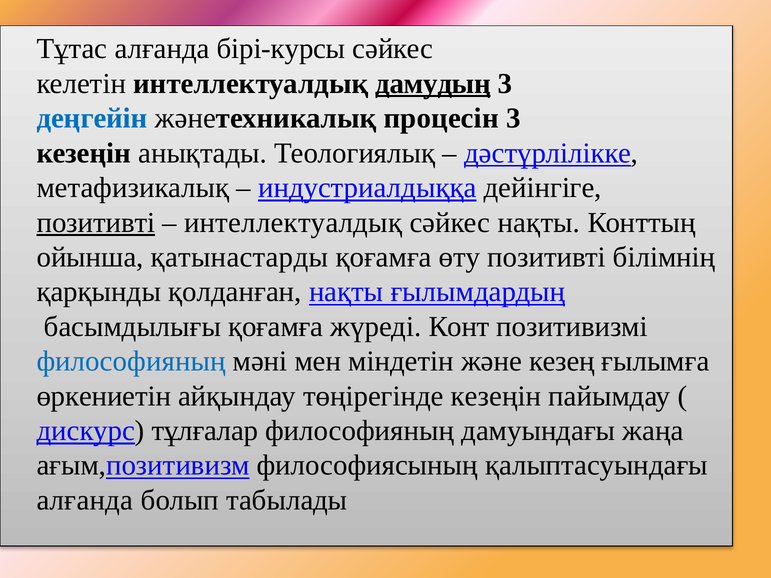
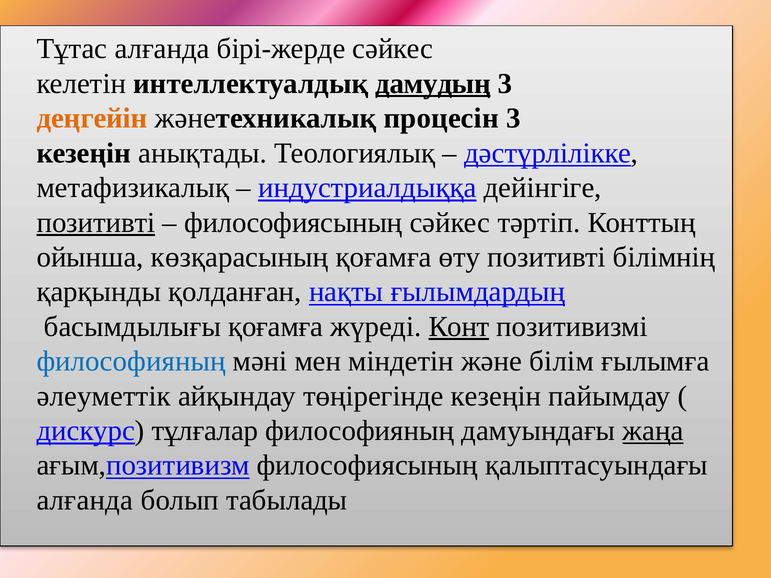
бірі-курсы: бірі-курсы -> бірі-жерде (281, 49)
деңгейін colour: blue -> orange (92, 118)
интеллектуалдық: интеллектуалдық -> философиясының (293, 223)
сәйкес нақты: нақты -> тәртіп (539, 223)
қатынастарды: қатынастарды -> көзқарасының (240, 257)
Конт underline: none -> present (459, 327)
кезең: кезең -> білім (562, 361)
өркениетін: өркениетін -> әлеуметтік (104, 396)
жаңа underline: none -> present (653, 431)
